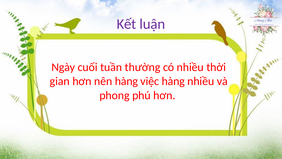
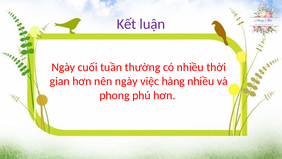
nên hàng: hàng -> ngày (126, 81)
